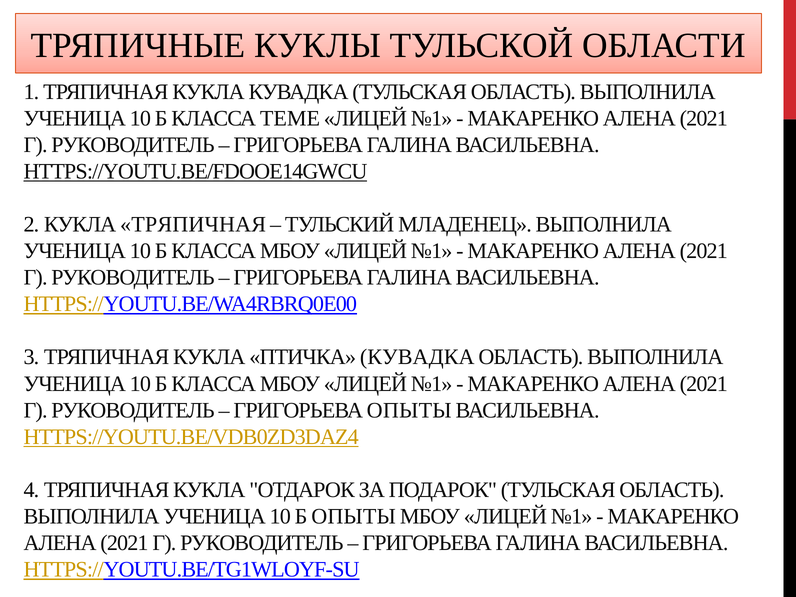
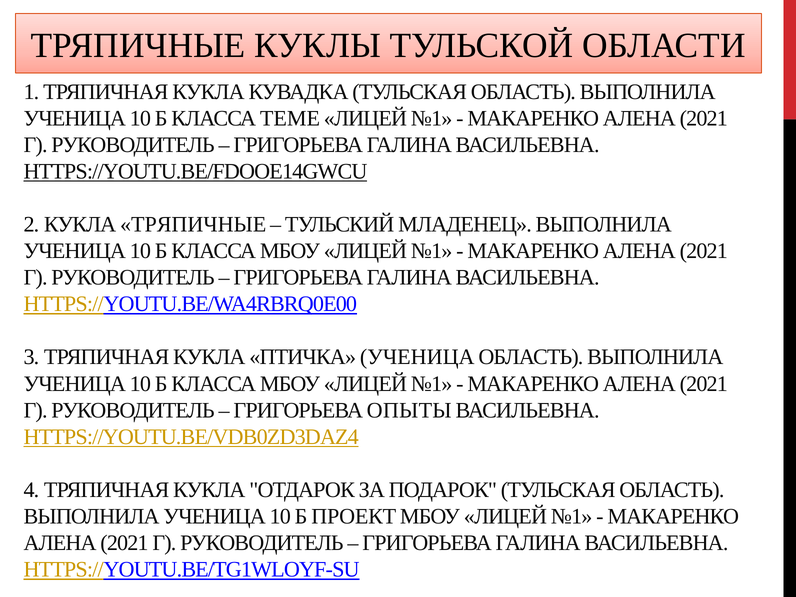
КУКЛА ТРЯПИЧНАЯ: ТРЯПИЧНАЯ -> ТРЯПИЧНЫЕ (193, 224)
ПТИЧКА КУВАДКА: КУВАДКА -> УЧЕНИЦА (417, 357)
Б ОПЫТЫ: ОПЫТЫ -> ПРОЕКТ (354, 516)
